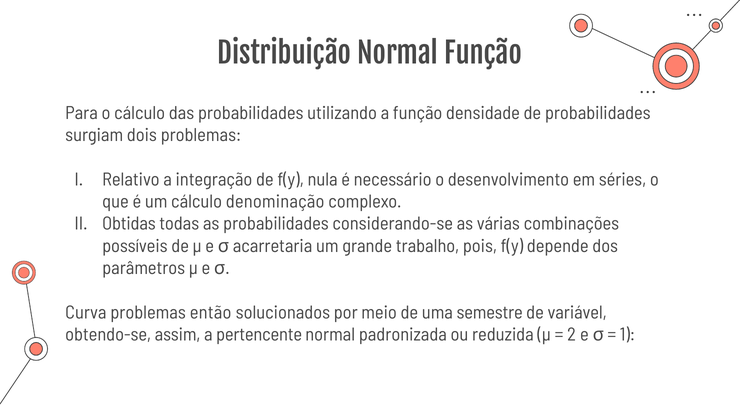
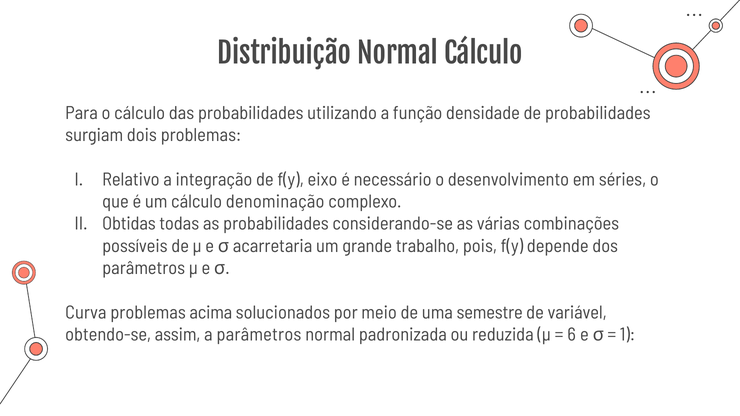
Normal Função: Função -> Cálculo (483, 54)
nula: nula -> eixo (323, 180)
então: então -> acima (211, 313)
a pertencente: pertencente -> parâmetros (259, 335)
2: 2 -> 6 (572, 335)
